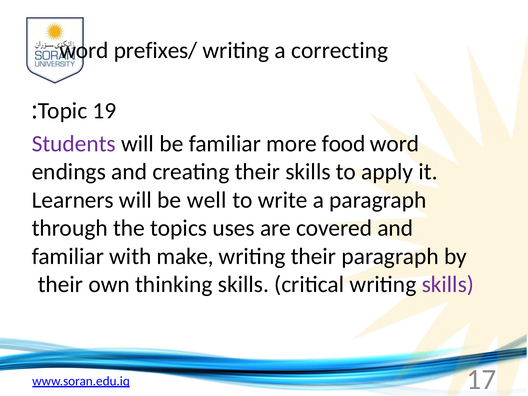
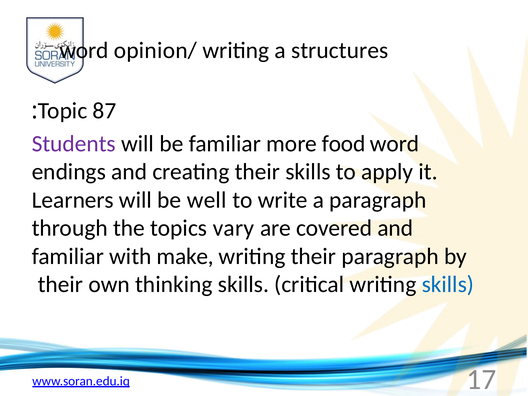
prefixes/: prefixes/ -> opinion/ (155, 51)
correcting: correcting -> structures (340, 51)
19: 19 -> 87 (104, 111)
uses: uses -> vary (233, 228)
skills colour: purple -> blue (448, 284)
